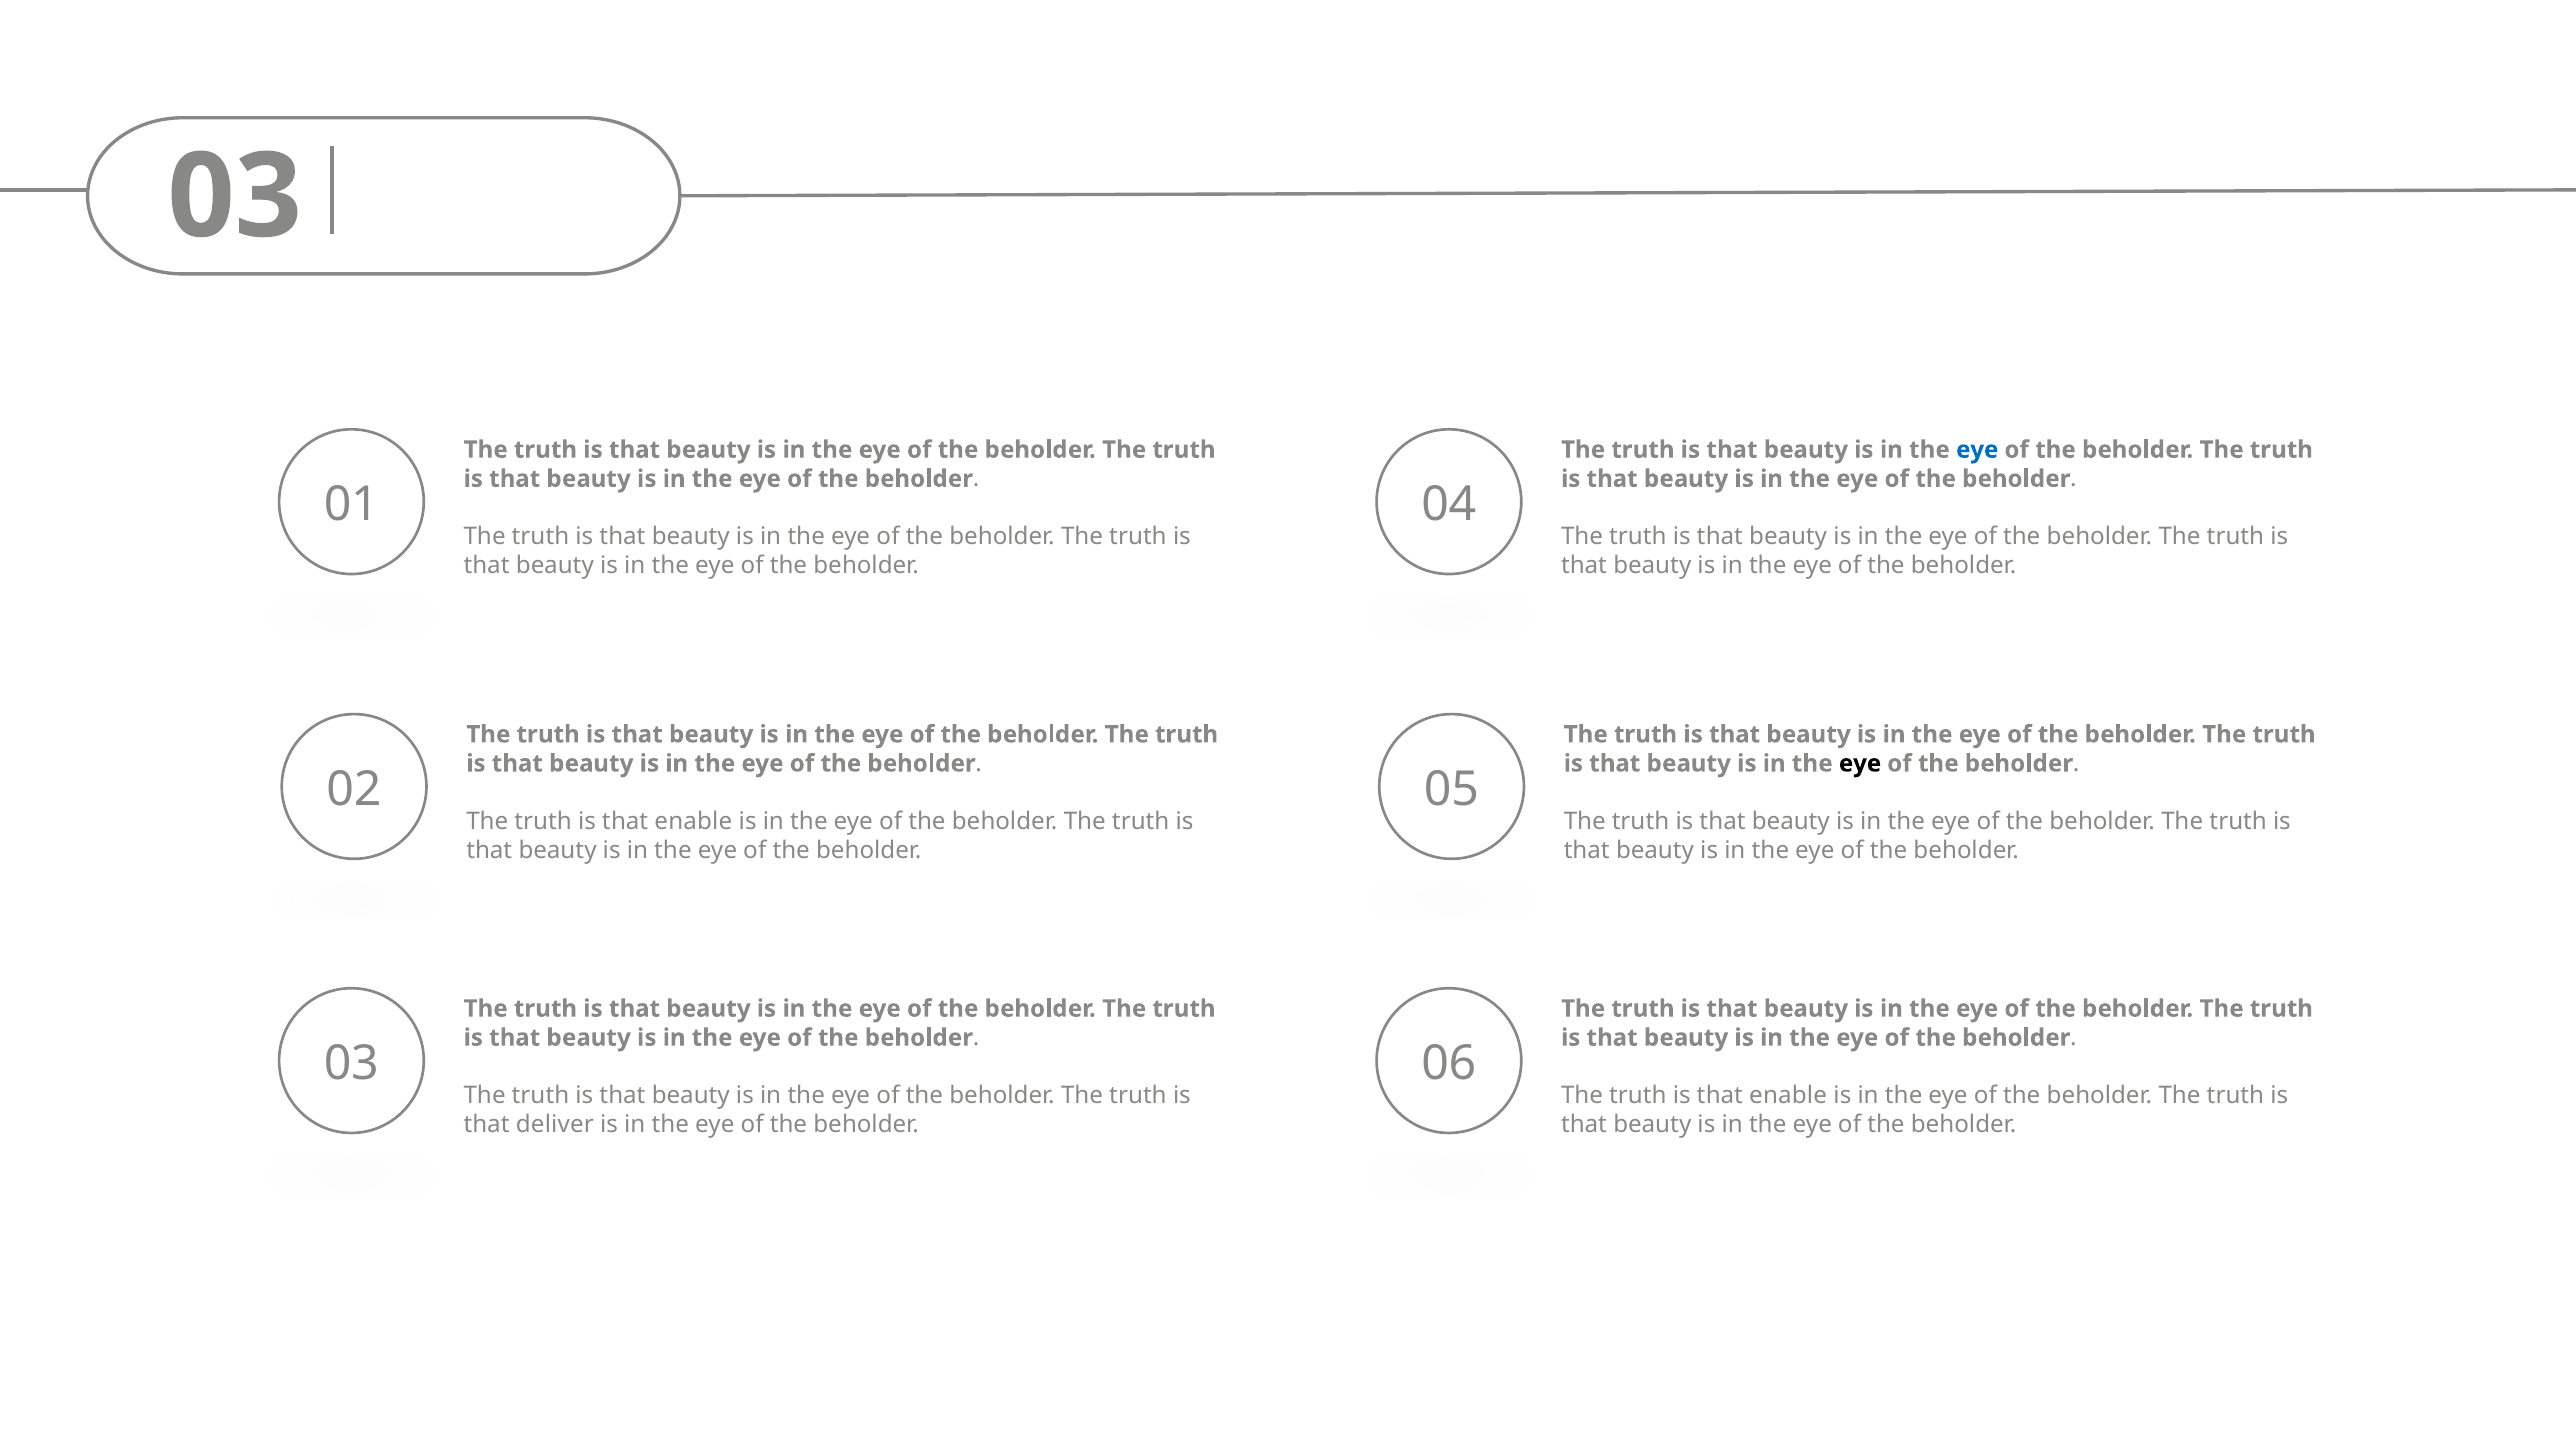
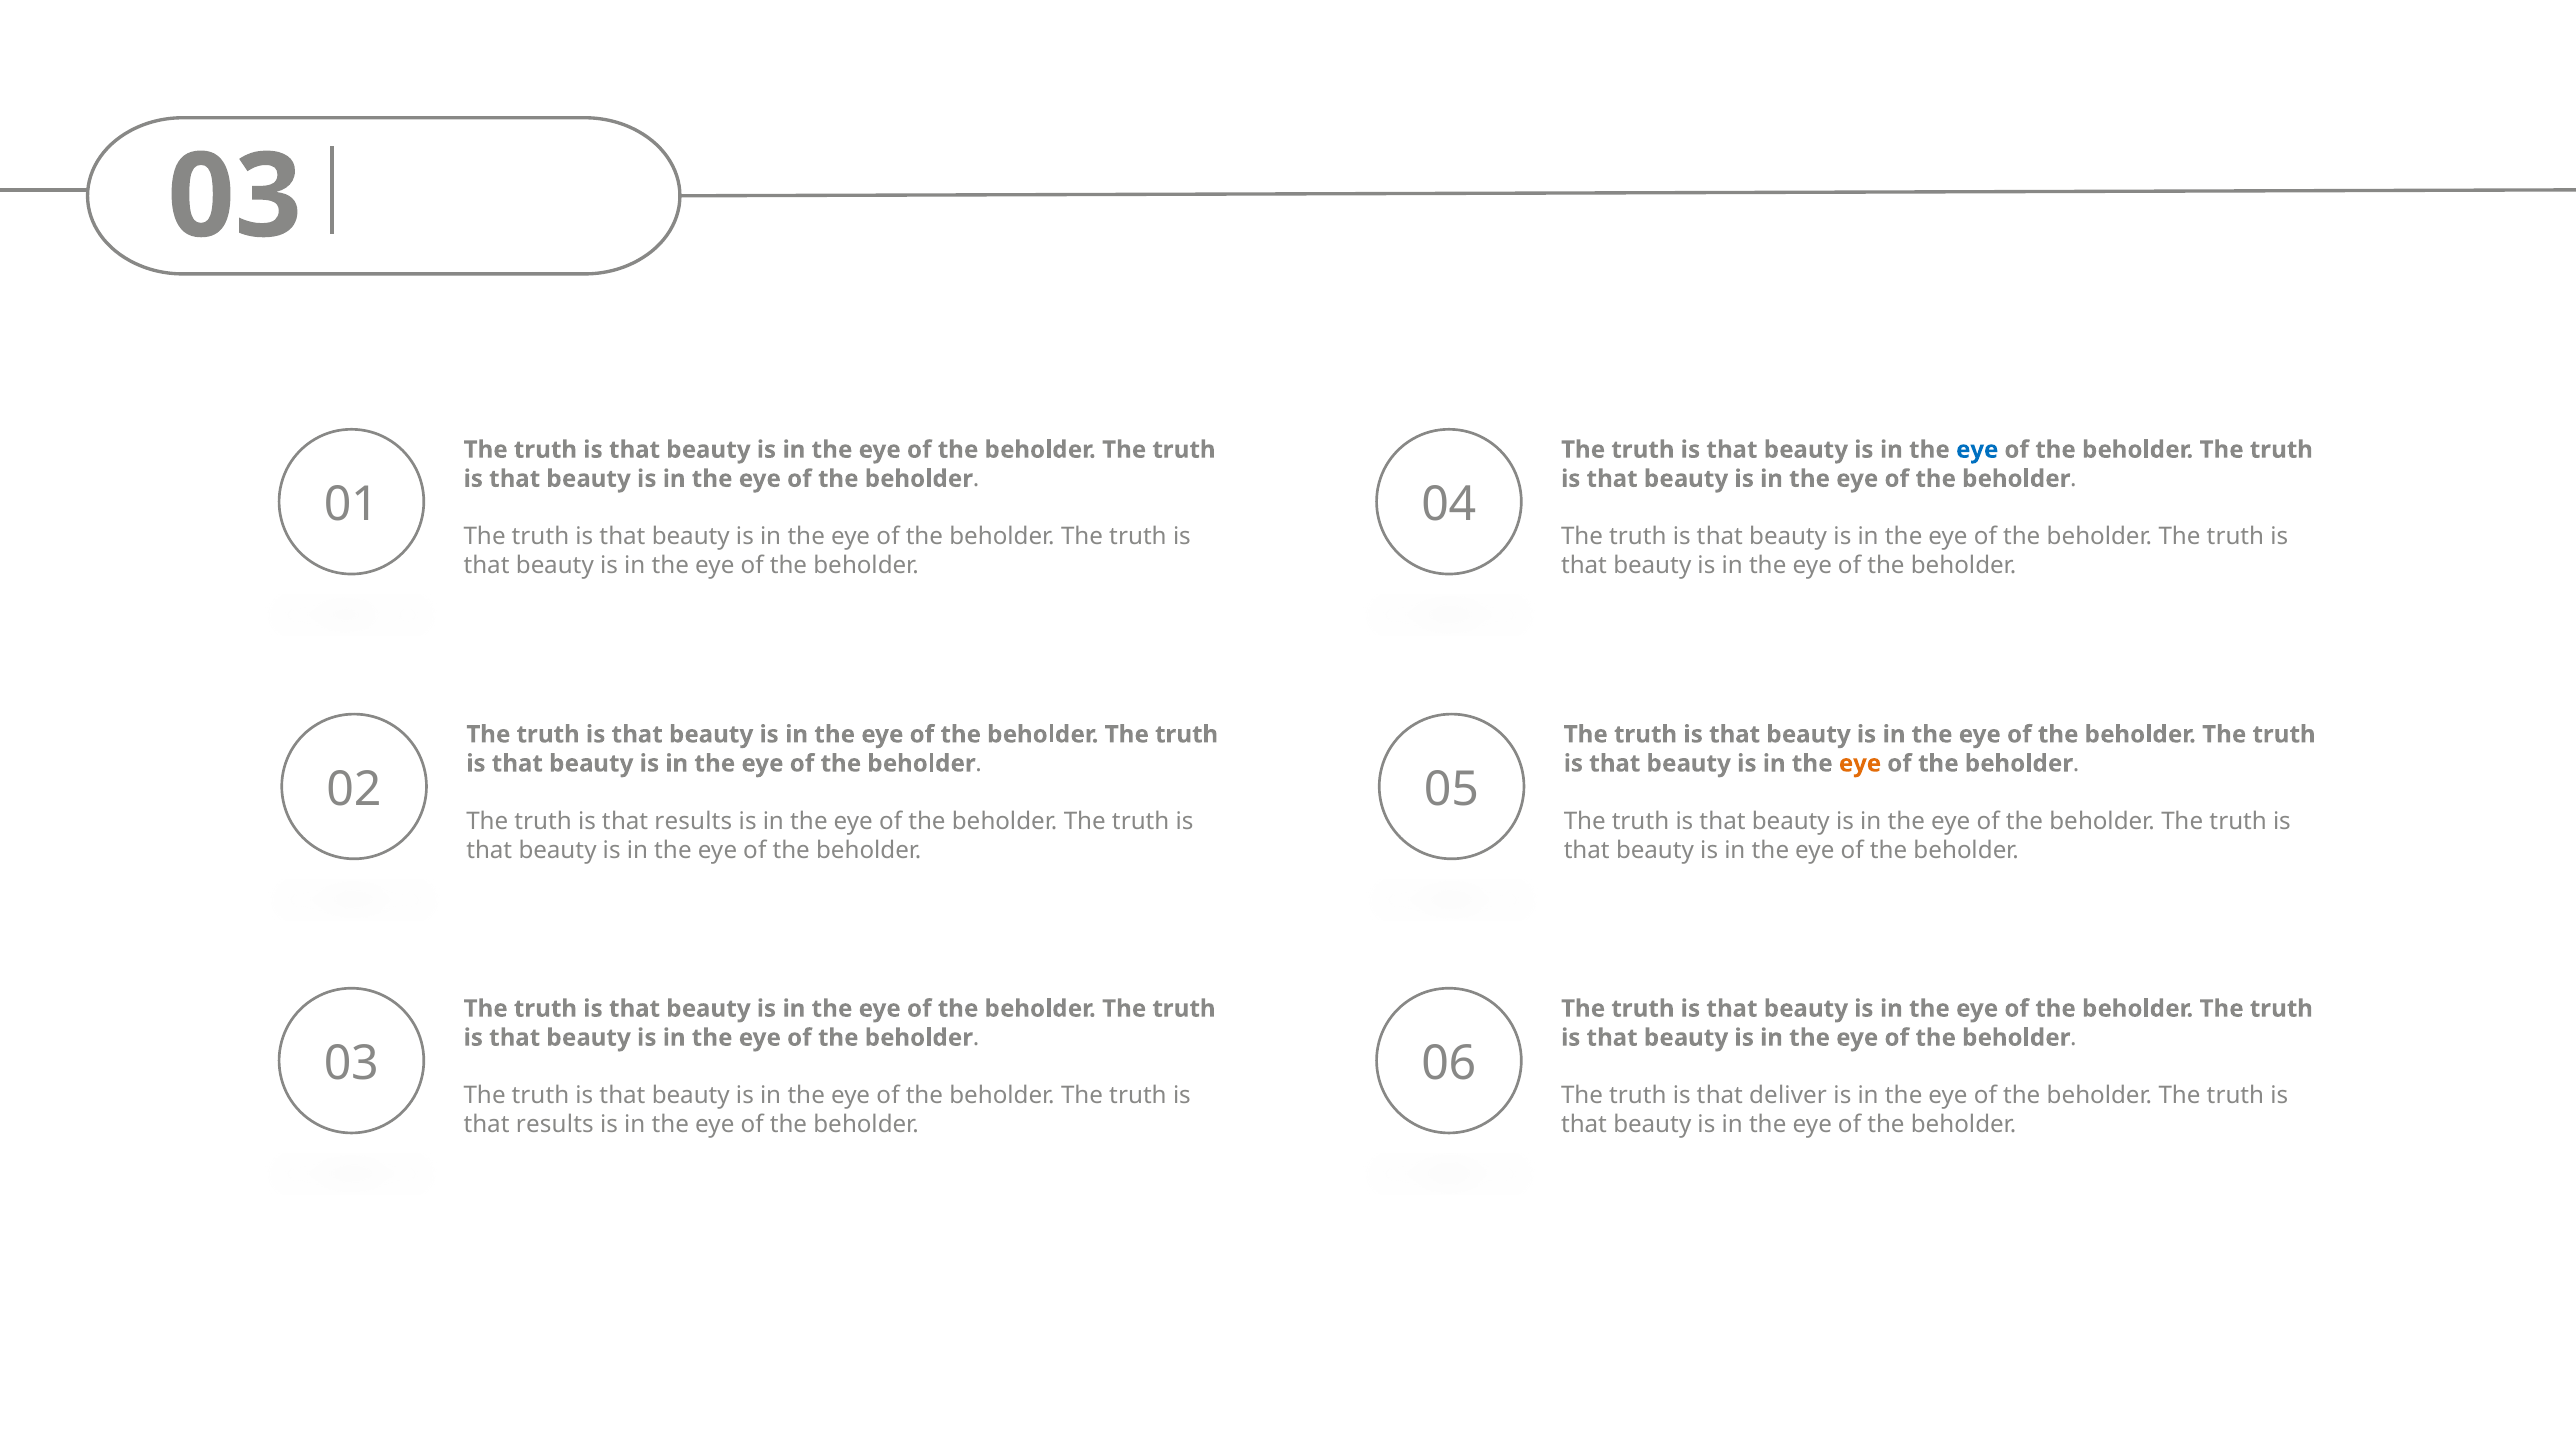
eye colour: black -> orange (1860, 764)
enable: enable -> results (693, 822)
enable: enable -> deliver (1788, 1096)
deliver: deliver -> results (555, 1125)
